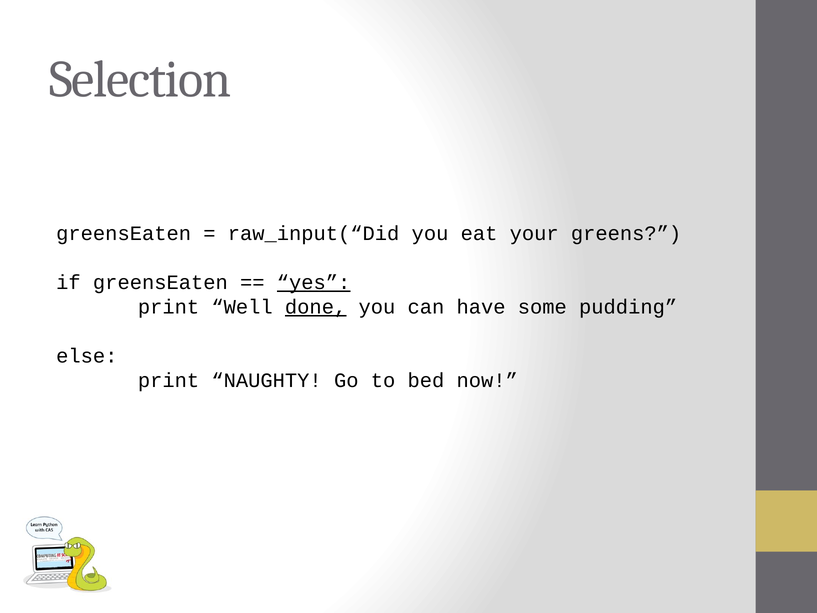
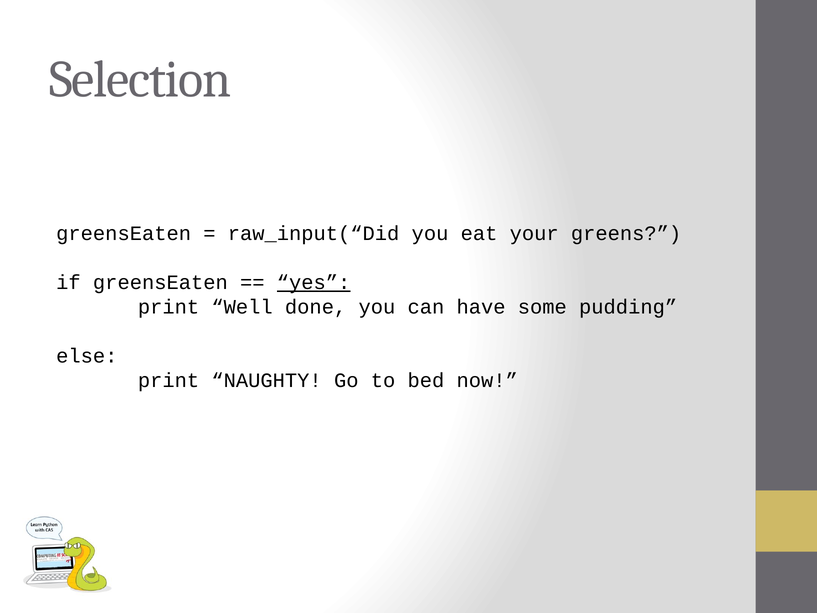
done underline: present -> none (316, 307)
